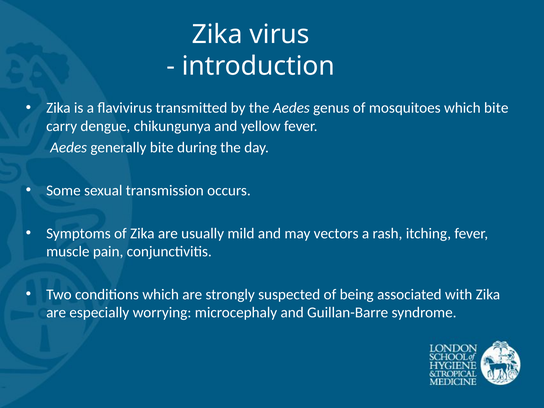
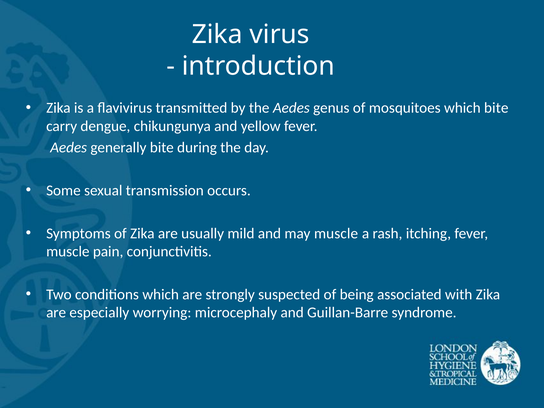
may vectors: vectors -> muscle (336, 233)
